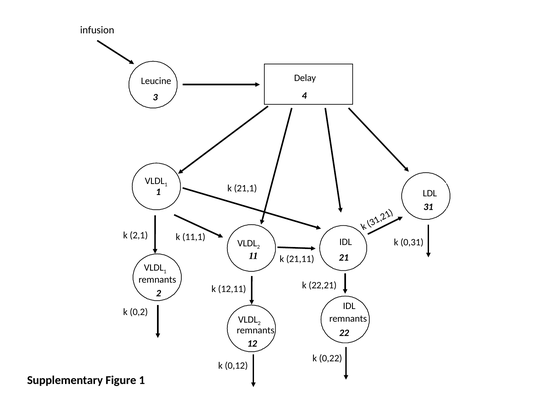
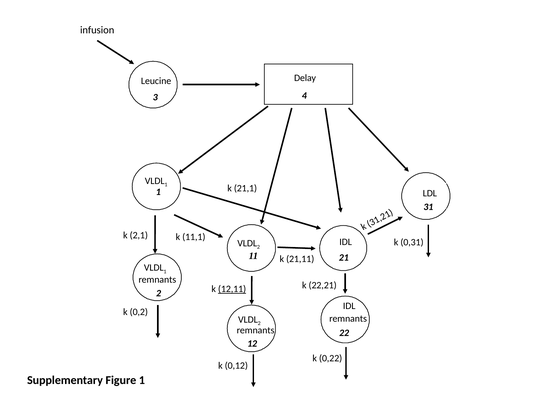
12,11 underline: none -> present (232, 289)
